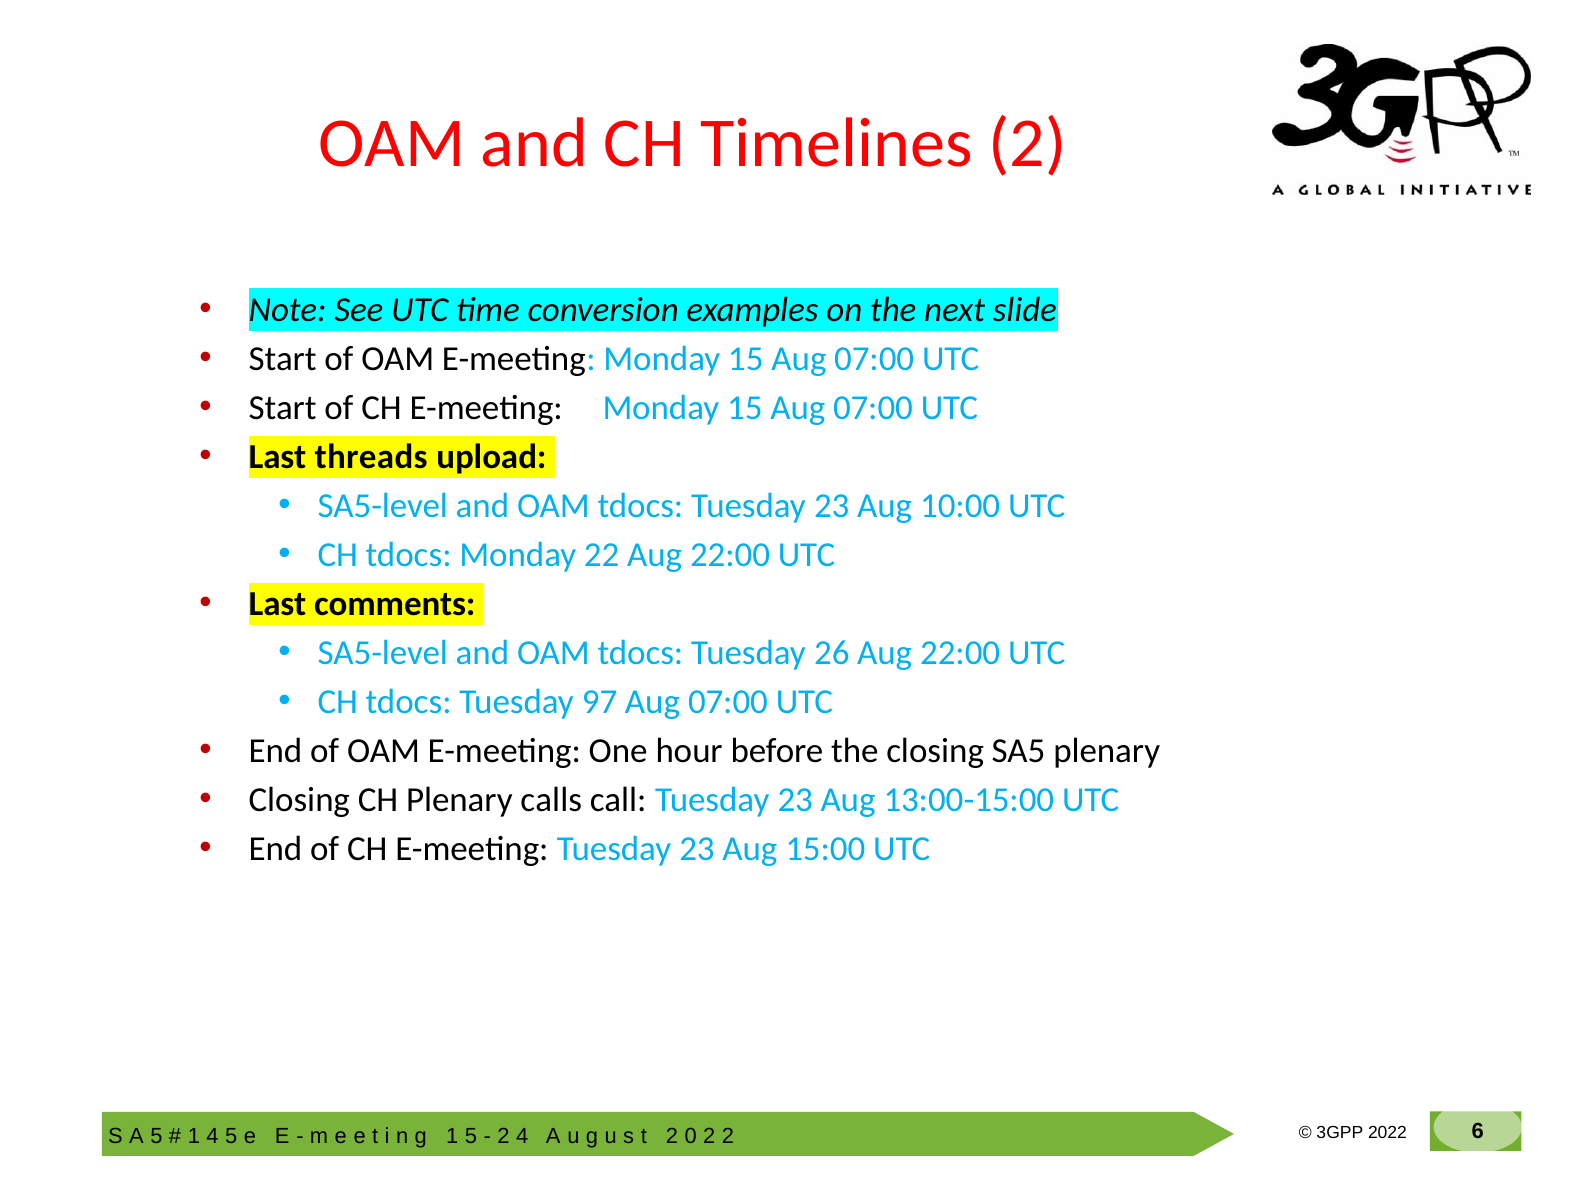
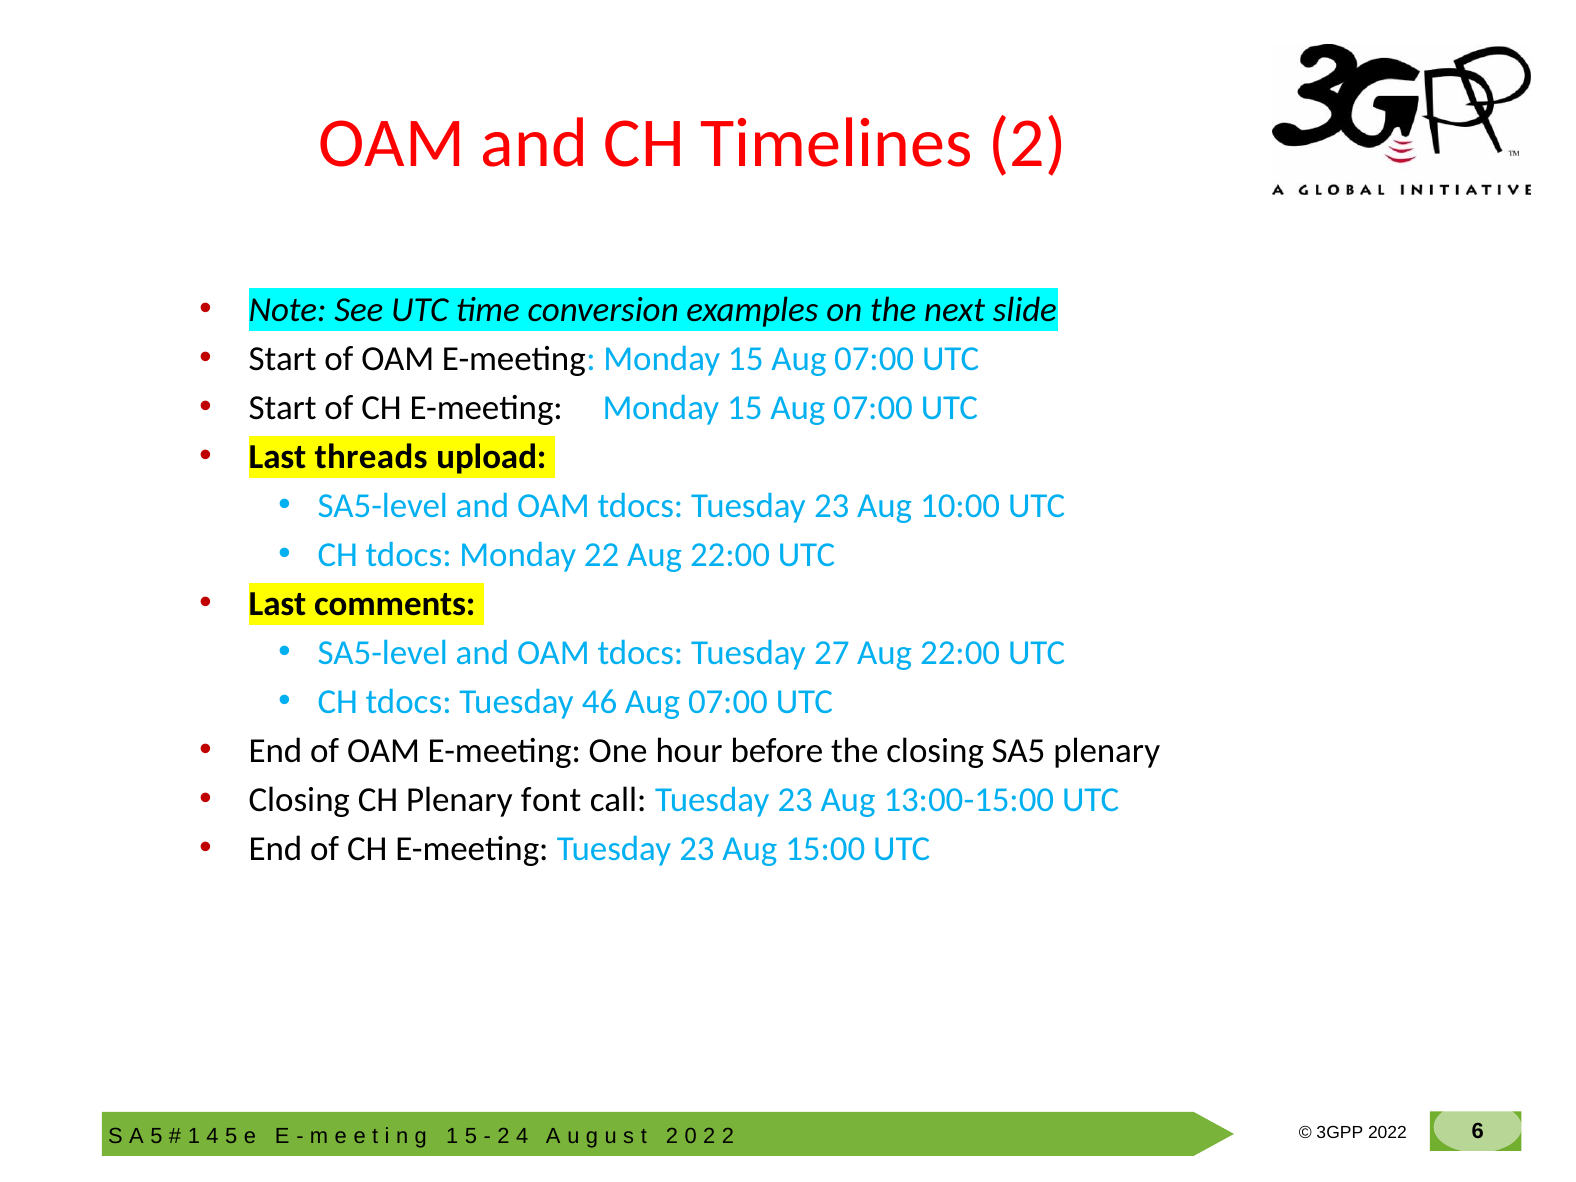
26: 26 -> 27 (832, 653)
97: 97 -> 46 (600, 702)
calls: calls -> font (551, 800)
